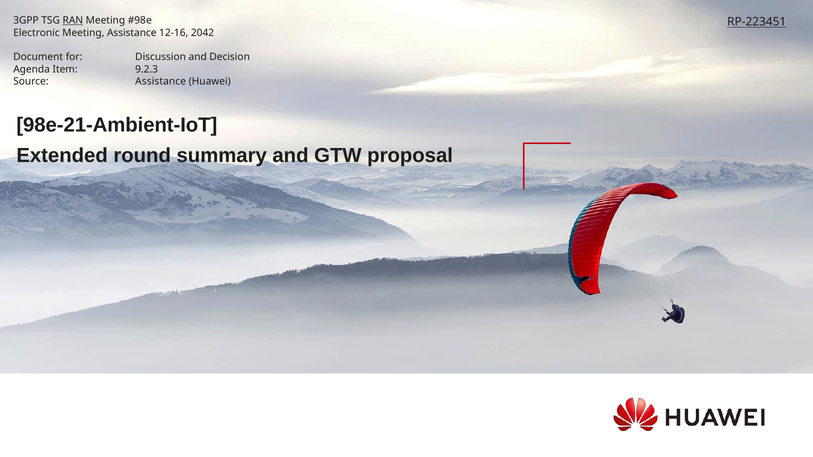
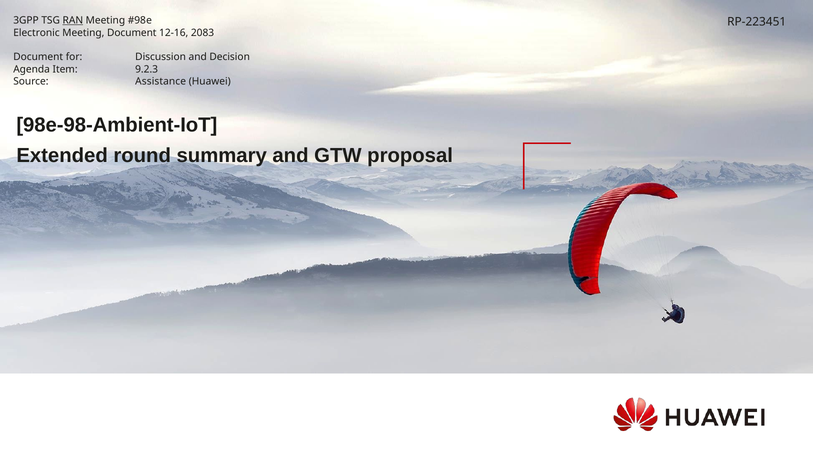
RP-223451 underline: present -> none (757, 22)
Meeting Assistance: Assistance -> Document (132, 33)
2042: 2042 -> 2083 (203, 33)
98e-21-Ambient-IoT: 98e-21-Ambient-IoT -> 98e-98-Ambient-IoT (117, 125)
